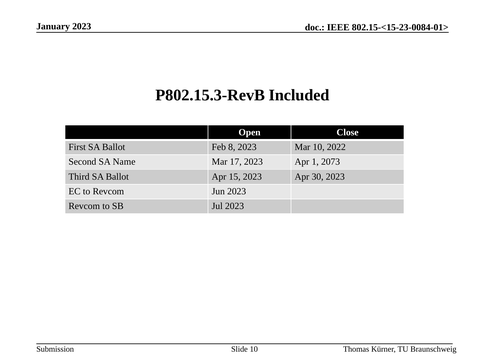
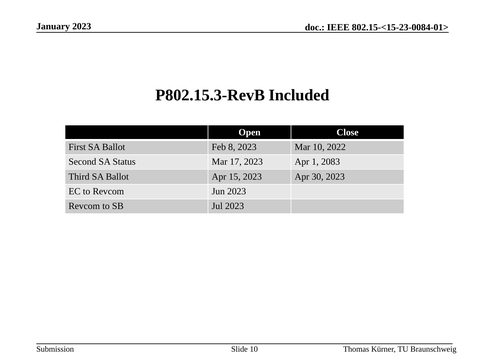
Name: Name -> Status (124, 162)
2073: 2073 -> 2083 (331, 162)
